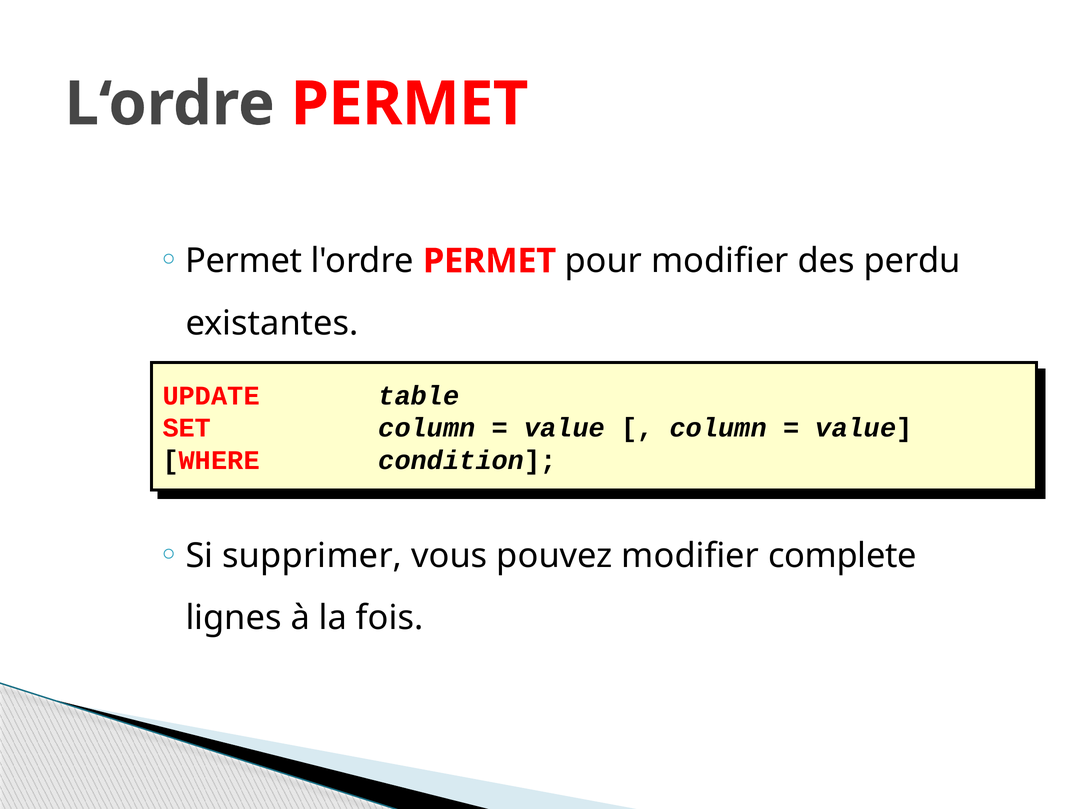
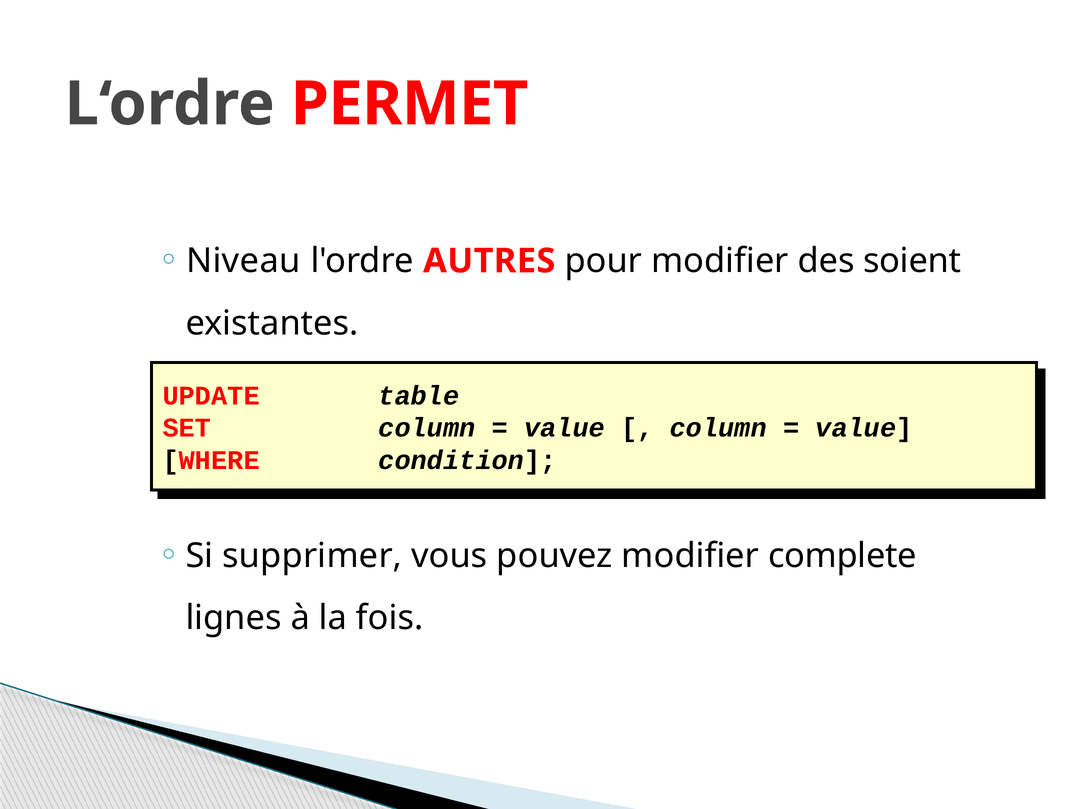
Permet: Permet -> Niveau (243, 261)
l'ordre PERMET: PERMET -> AUTRES (489, 261)
perdu: perdu -> soient (912, 261)
